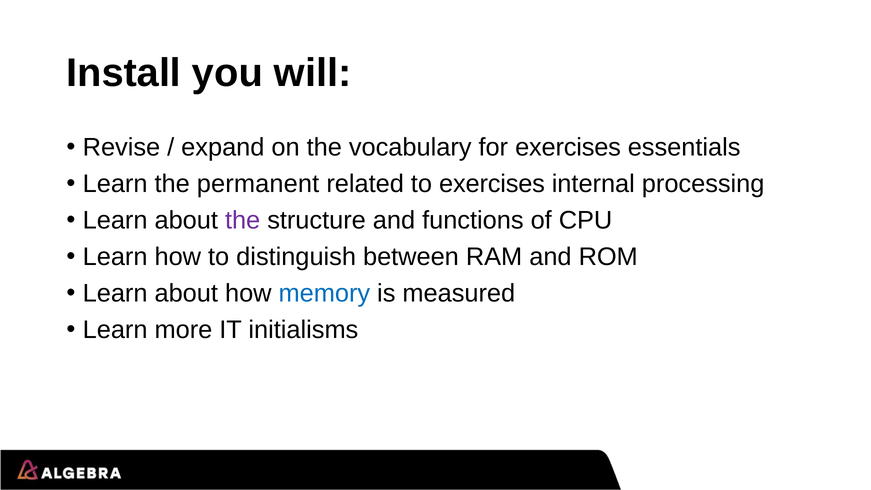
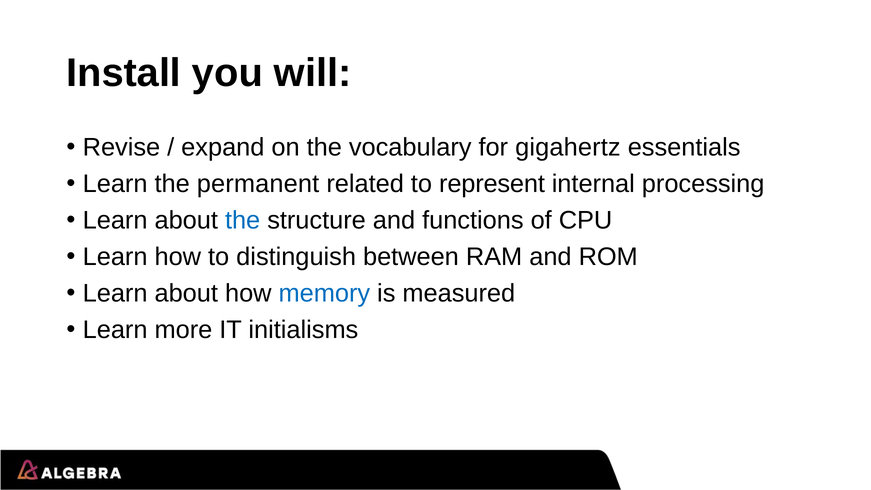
for exercises: exercises -> gigahertz (568, 147)
to exercises: exercises -> represent (492, 184)
the colour: purple -> blue (243, 220)
